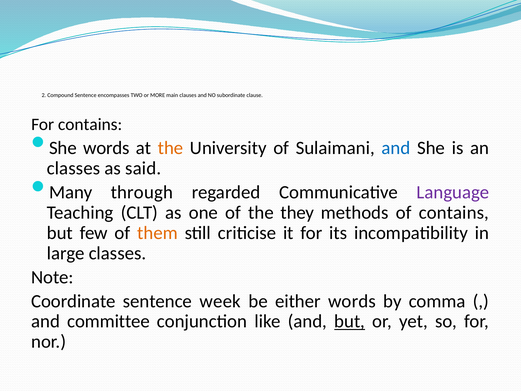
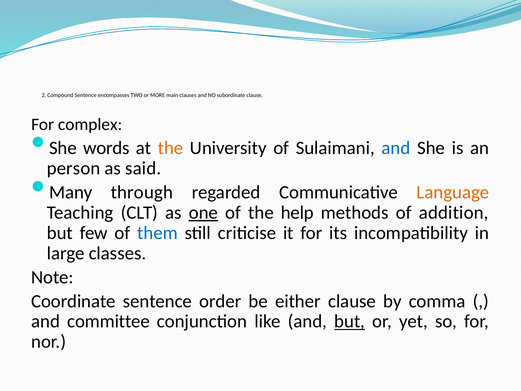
For contains: contains -> complex (90, 124)
classes: classes -> person (74, 168)
Language colour: purple -> orange (453, 192)
one underline: none -> present (203, 212)
they: they -> help (297, 212)
of contains: contains -> addition (454, 212)
them colour: orange -> blue (158, 233)
week: week -> order (220, 301)
either words: words -> clause (352, 301)
